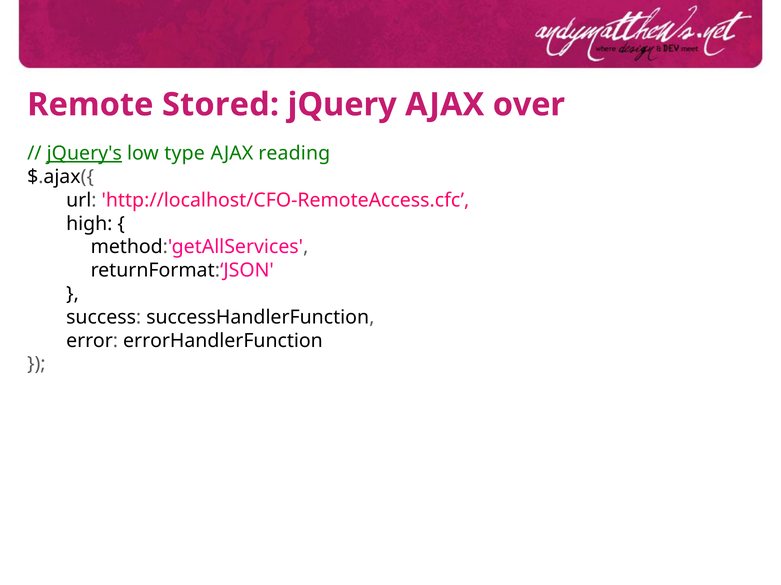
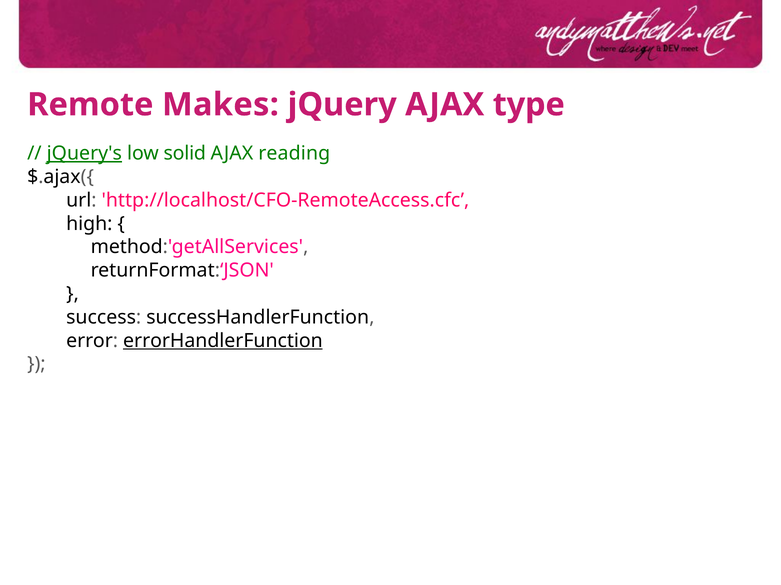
Stored: Stored -> Makes (220, 105)
over: over -> type (529, 105)
type: type -> solid (185, 154)
errorHandlerFunction underline: none -> present (223, 341)
